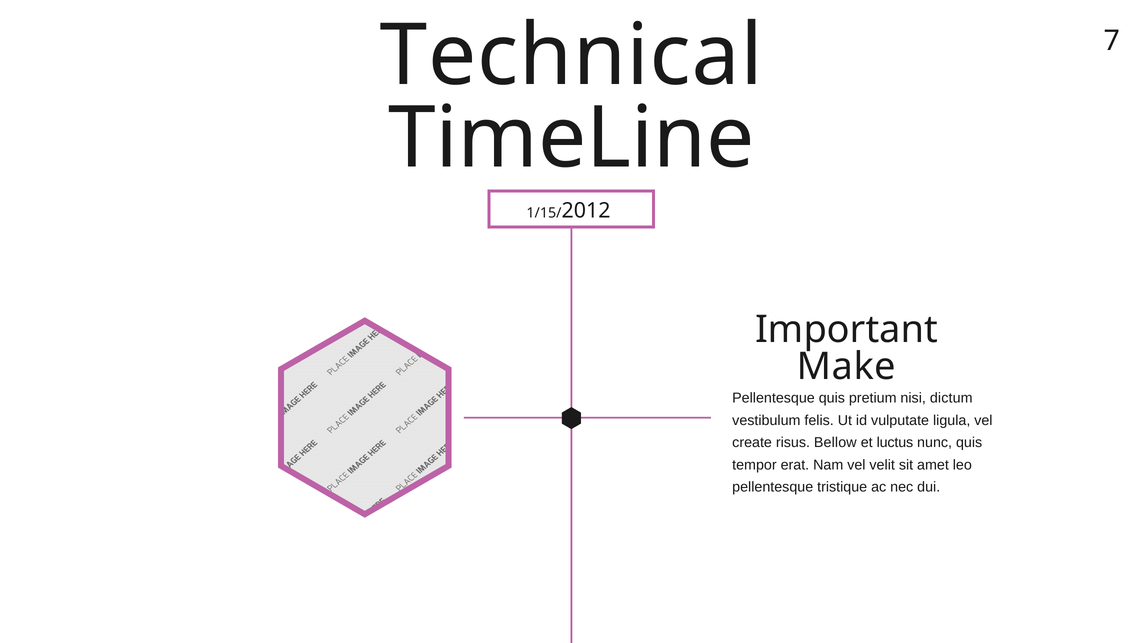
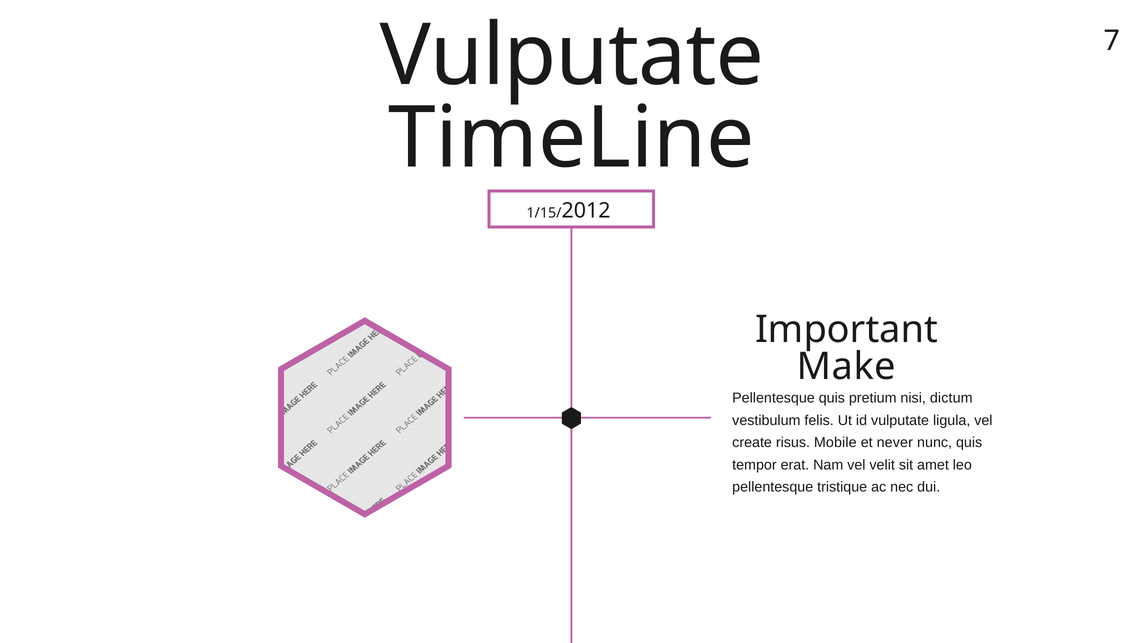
Technical: Technical -> Vulputate (572, 56)
Bellow: Bellow -> Mobile (835, 443)
luctus: luctus -> never (895, 443)
